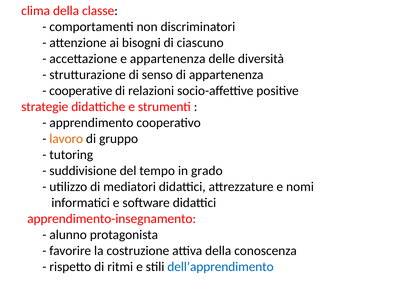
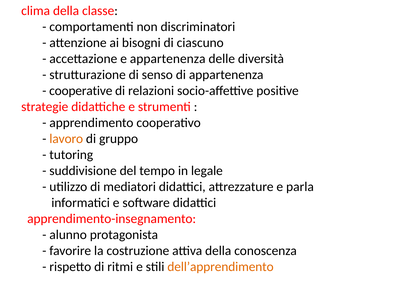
grado: grado -> legale (207, 171)
nomi: nomi -> parla (300, 187)
dell’apprendimento colour: blue -> orange (221, 267)
